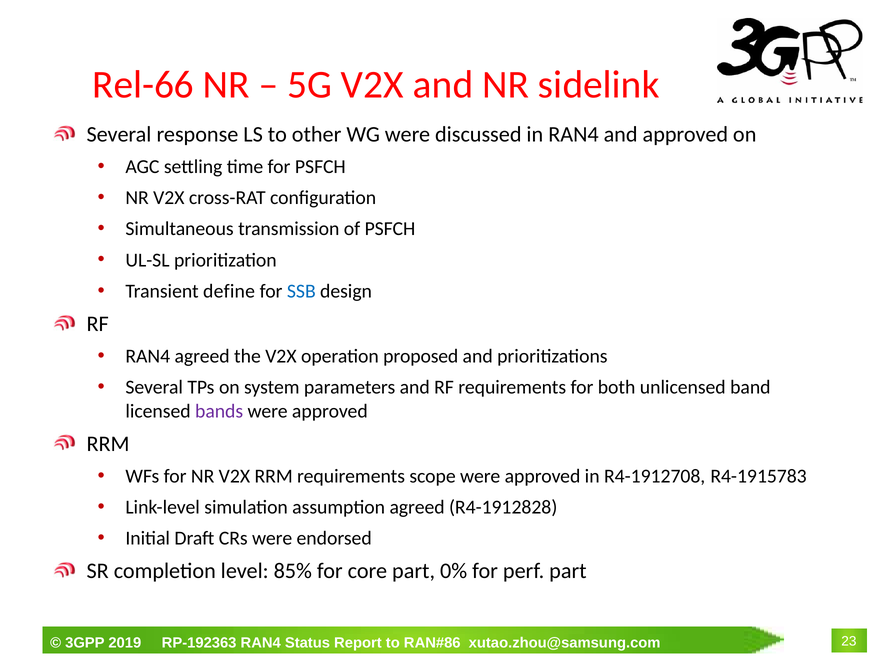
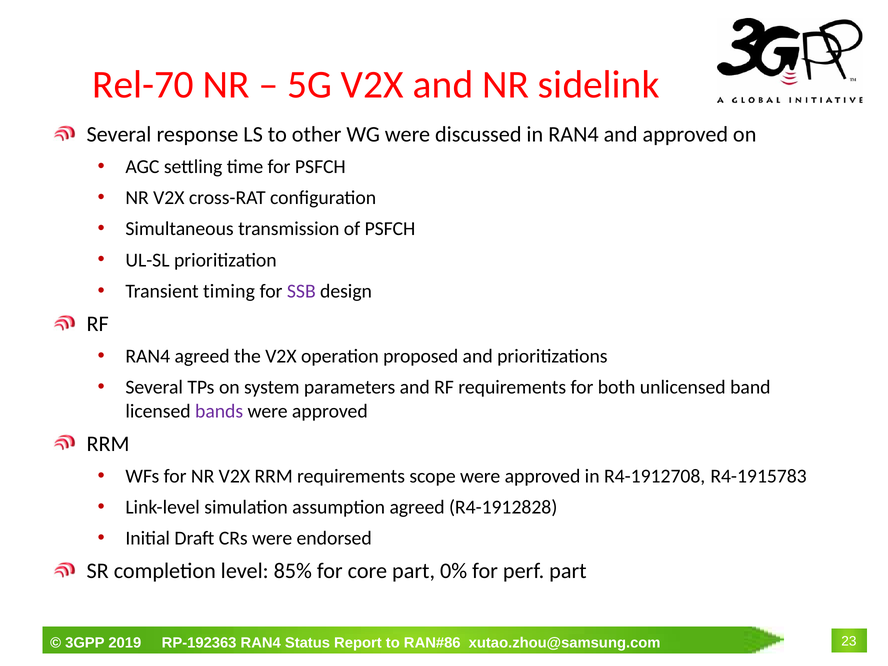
Rel-66: Rel-66 -> Rel-70 (143, 85)
define: define -> timing (229, 291)
SSB colour: blue -> purple (301, 291)
